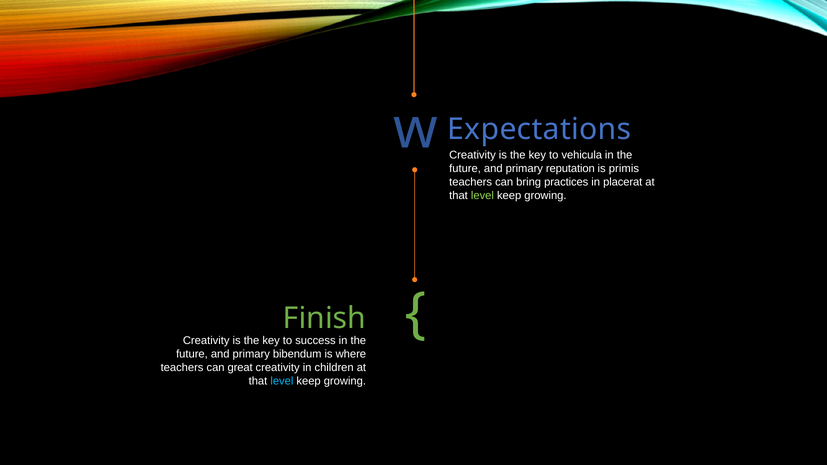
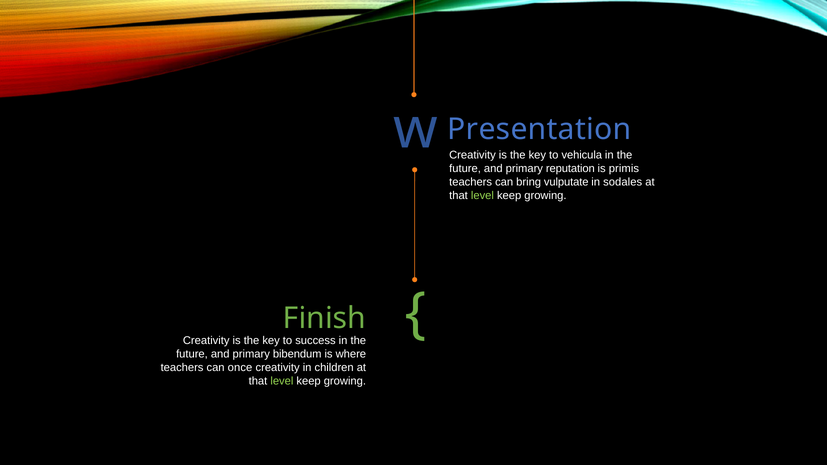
Expectations: Expectations -> Presentation (539, 130)
practices: practices -> vulputate (566, 182)
placerat: placerat -> sodales (623, 182)
great: great -> once (240, 368)
level colour: light blue -> light green (282, 381)
